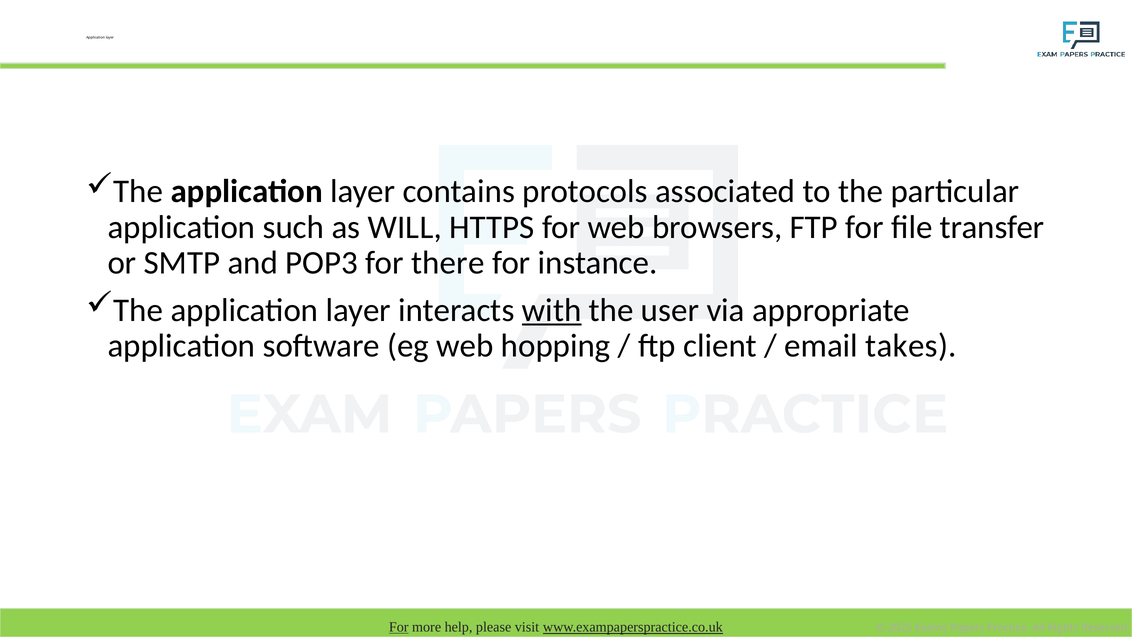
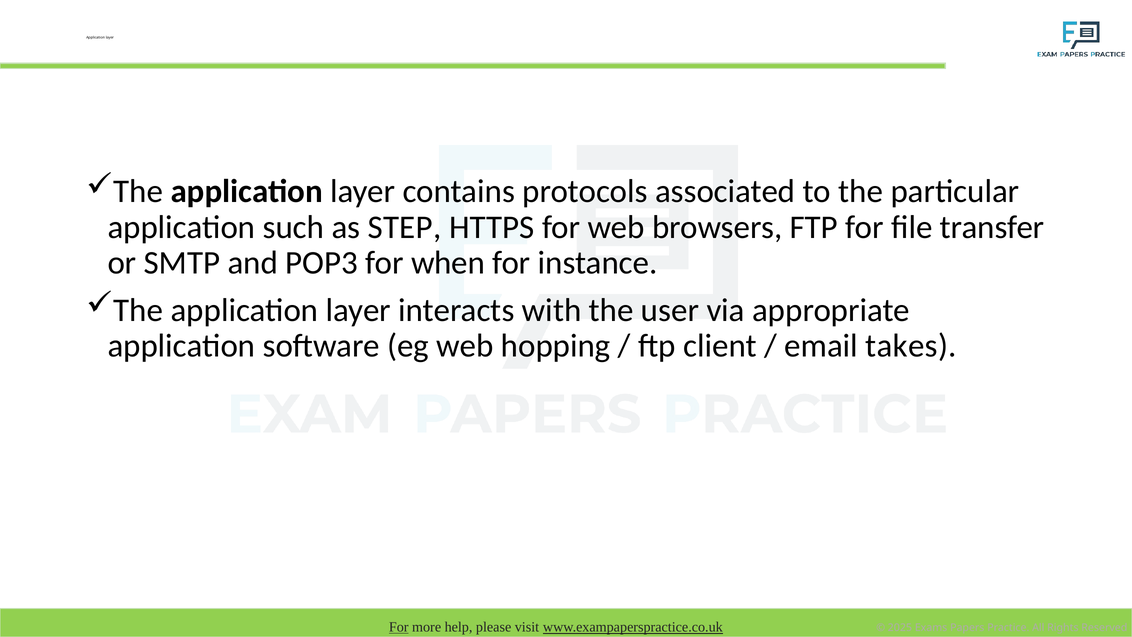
WILL: WILL -> STEP (405, 227)
there: there -> when (448, 263)
with underline: present -> none (552, 310)
